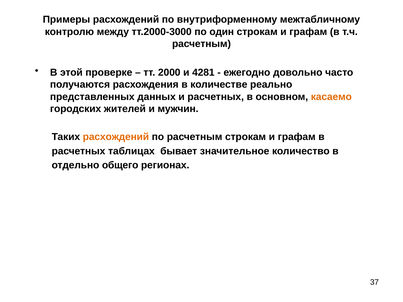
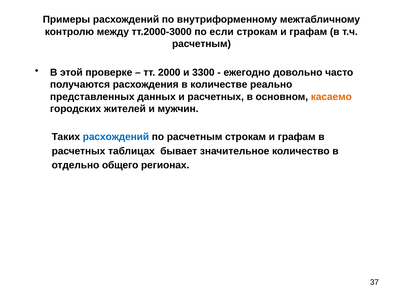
один: один -> если (222, 32)
4281: 4281 -> 3300 (203, 73)
расхождений colour: orange -> blue (116, 137)
